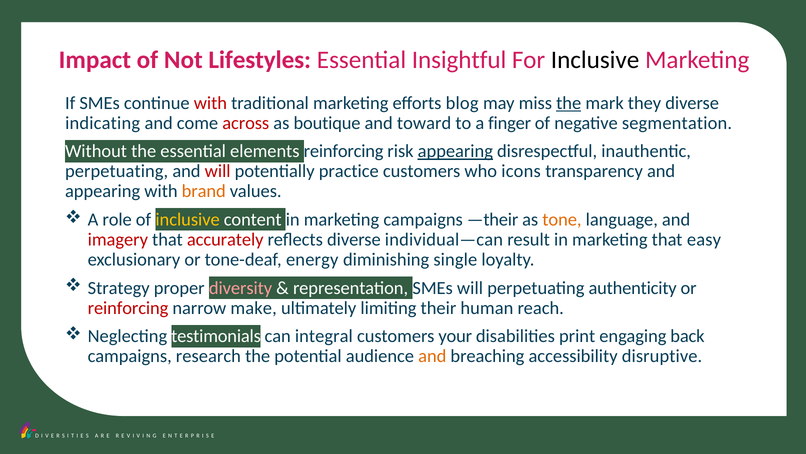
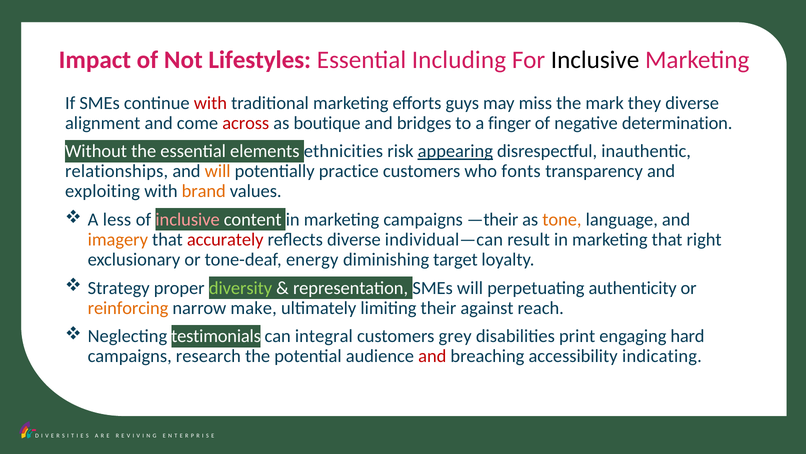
Insightful: Insightful -> Including (459, 60)
blog: blog -> guys (462, 103)
the underline: present -> none (569, 103)
indicating: indicating -> alignment (103, 123)
toward: toward -> bridges (424, 123)
segmentation: segmentation -> determination (677, 123)
elements reinforcing: reinforcing -> ethnicities (343, 151)
perpetuating: perpetuating -> relationships (117, 171)
will colour: red -> orange (218, 171)
icons: icons -> fonts (521, 171)
appearing: appearing -> exploiting (103, 191)
role: role -> less (117, 219)
inclusive colour: yellow -> pink (188, 219)
imagery colour: red -> orange (118, 239)
easy: easy -> right (704, 239)
single: single -> target (455, 259)
diversity colour: pink -> light green (241, 288)
reinforcing colour: red -> orange (128, 308)
human: human -> against (487, 308)
your: your -> grey (455, 336)
back: back -> hard (687, 336)
and colour: orange -> red (432, 356)
disruptive: disruptive -> indicating (662, 356)
